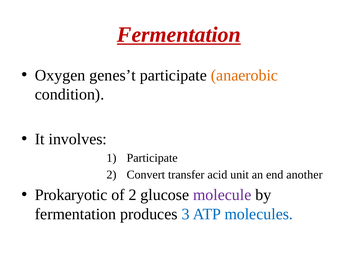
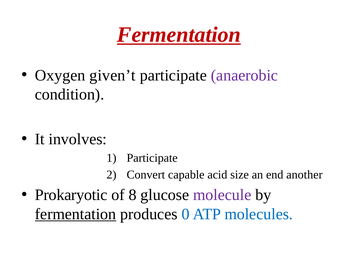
genes’t: genes’t -> given’t (112, 75)
anaerobic colour: orange -> purple (244, 75)
transfer: transfer -> capable (186, 174)
unit: unit -> size (240, 174)
of 2: 2 -> 8 (133, 195)
fermentation underline: none -> present (76, 214)
3: 3 -> 0 (186, 214)
